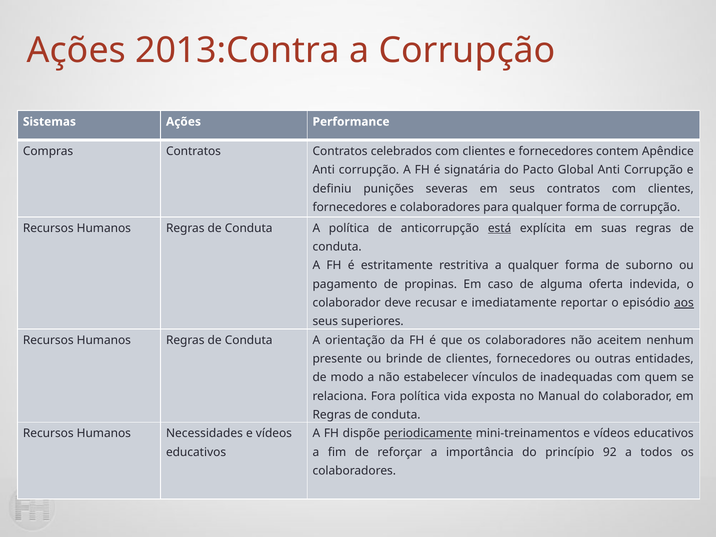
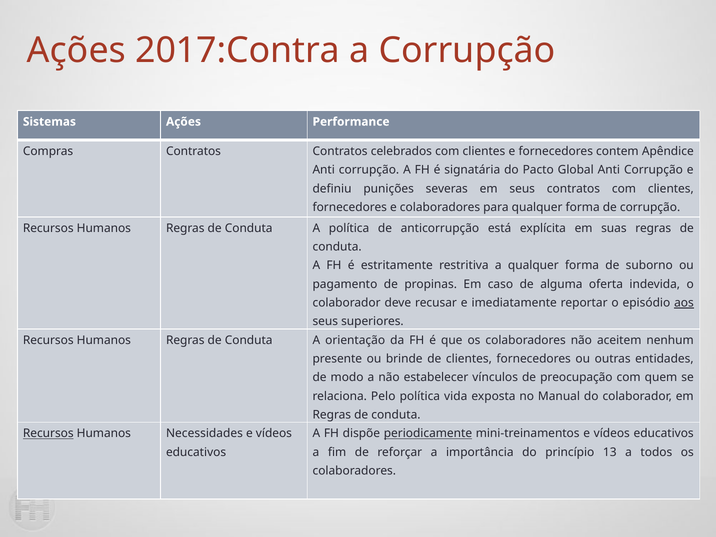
2013:Contra: 2013:Contra -> 2017:Contra (238, 51)
está underline: present -> none (500, 228)
inadequadas: inadequadas -> preocupação (576, 378)
Fora: Fora -> Pelo (383, 396)
Recursos underline: none -> present (48, 434)
92: 92 -> 13 (610, 452)
